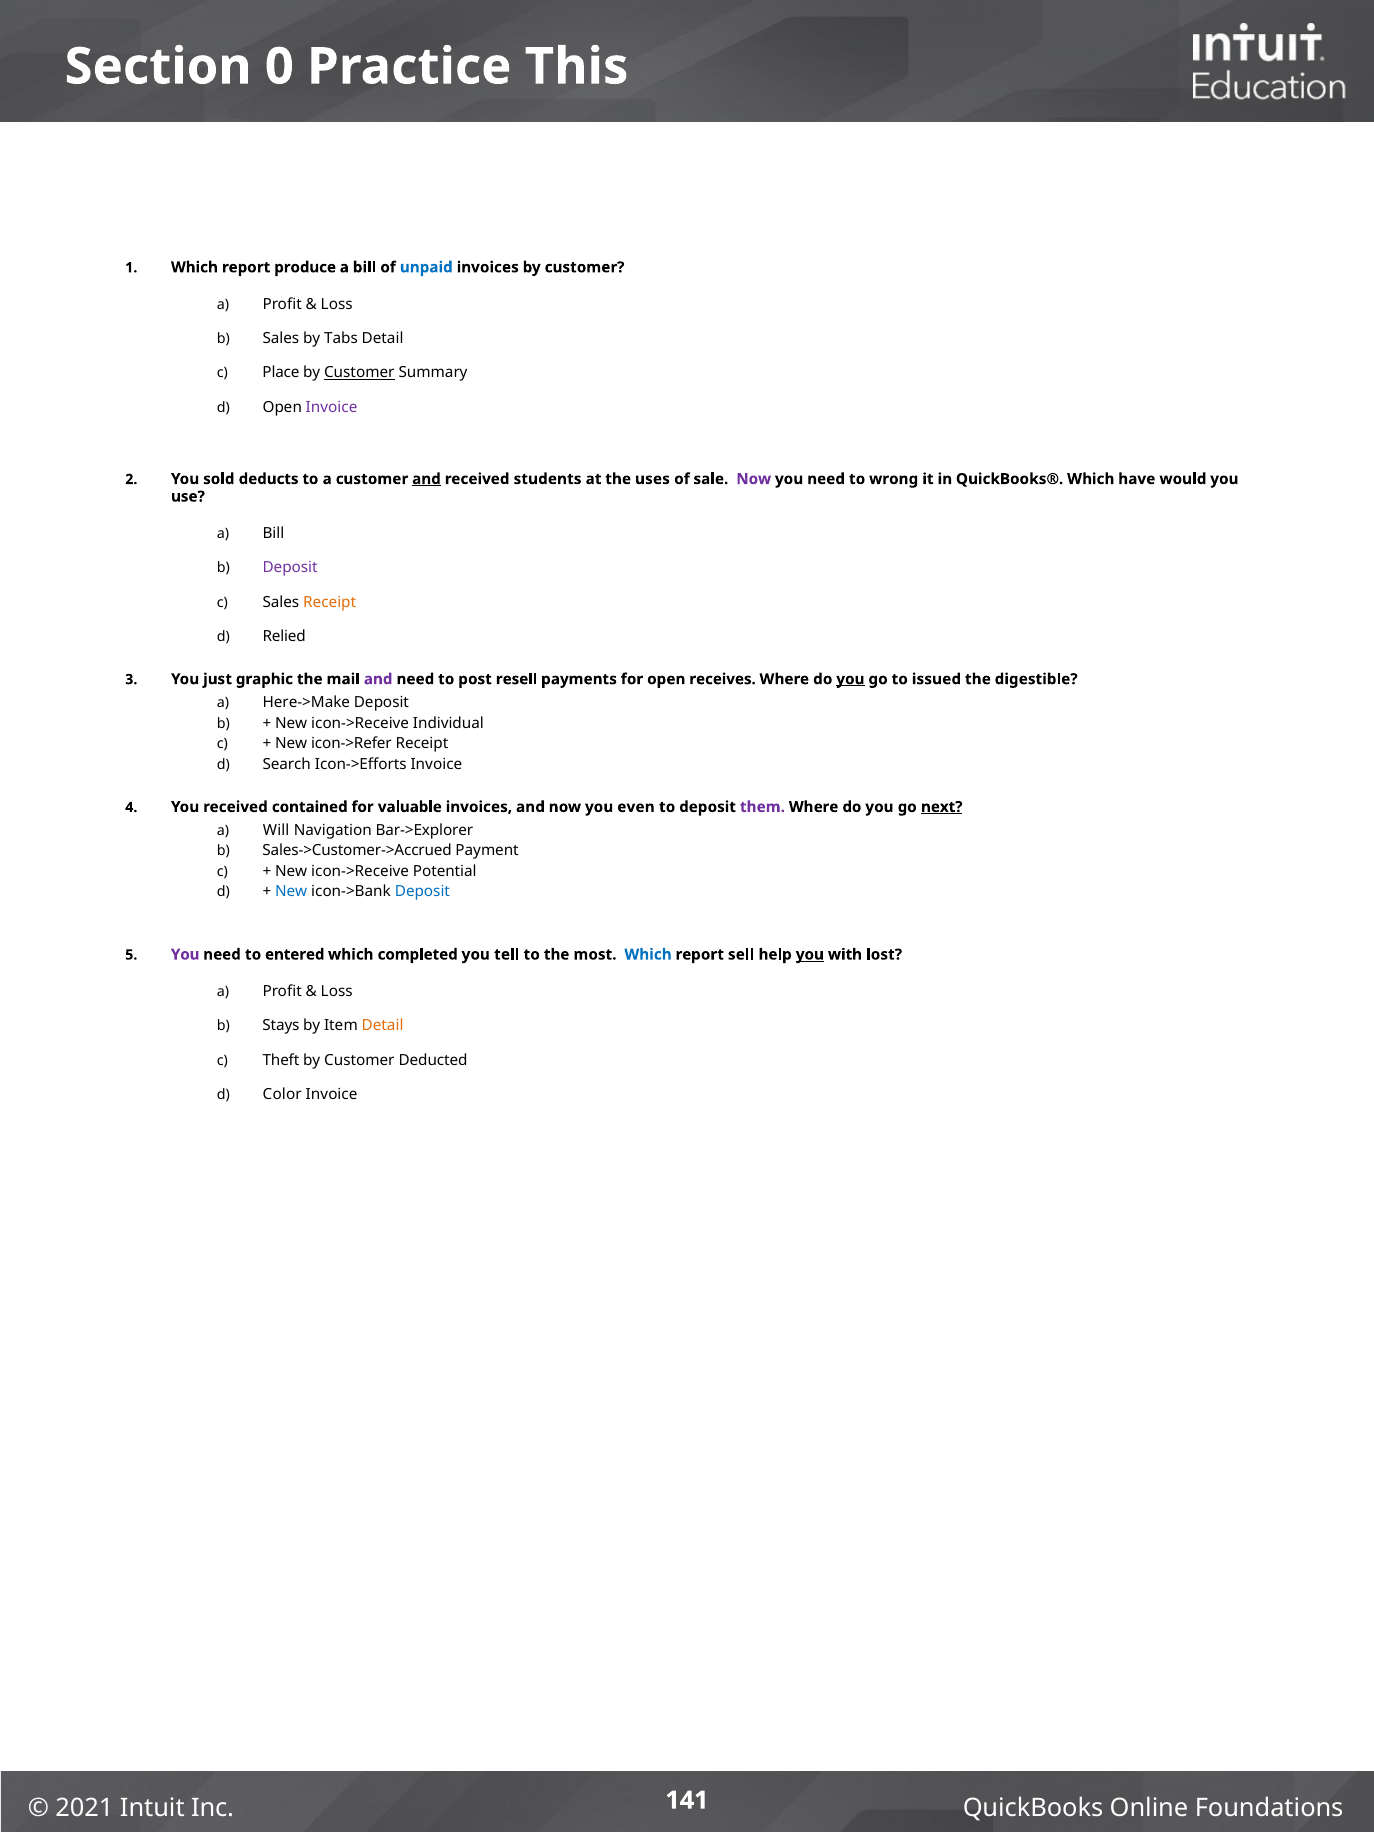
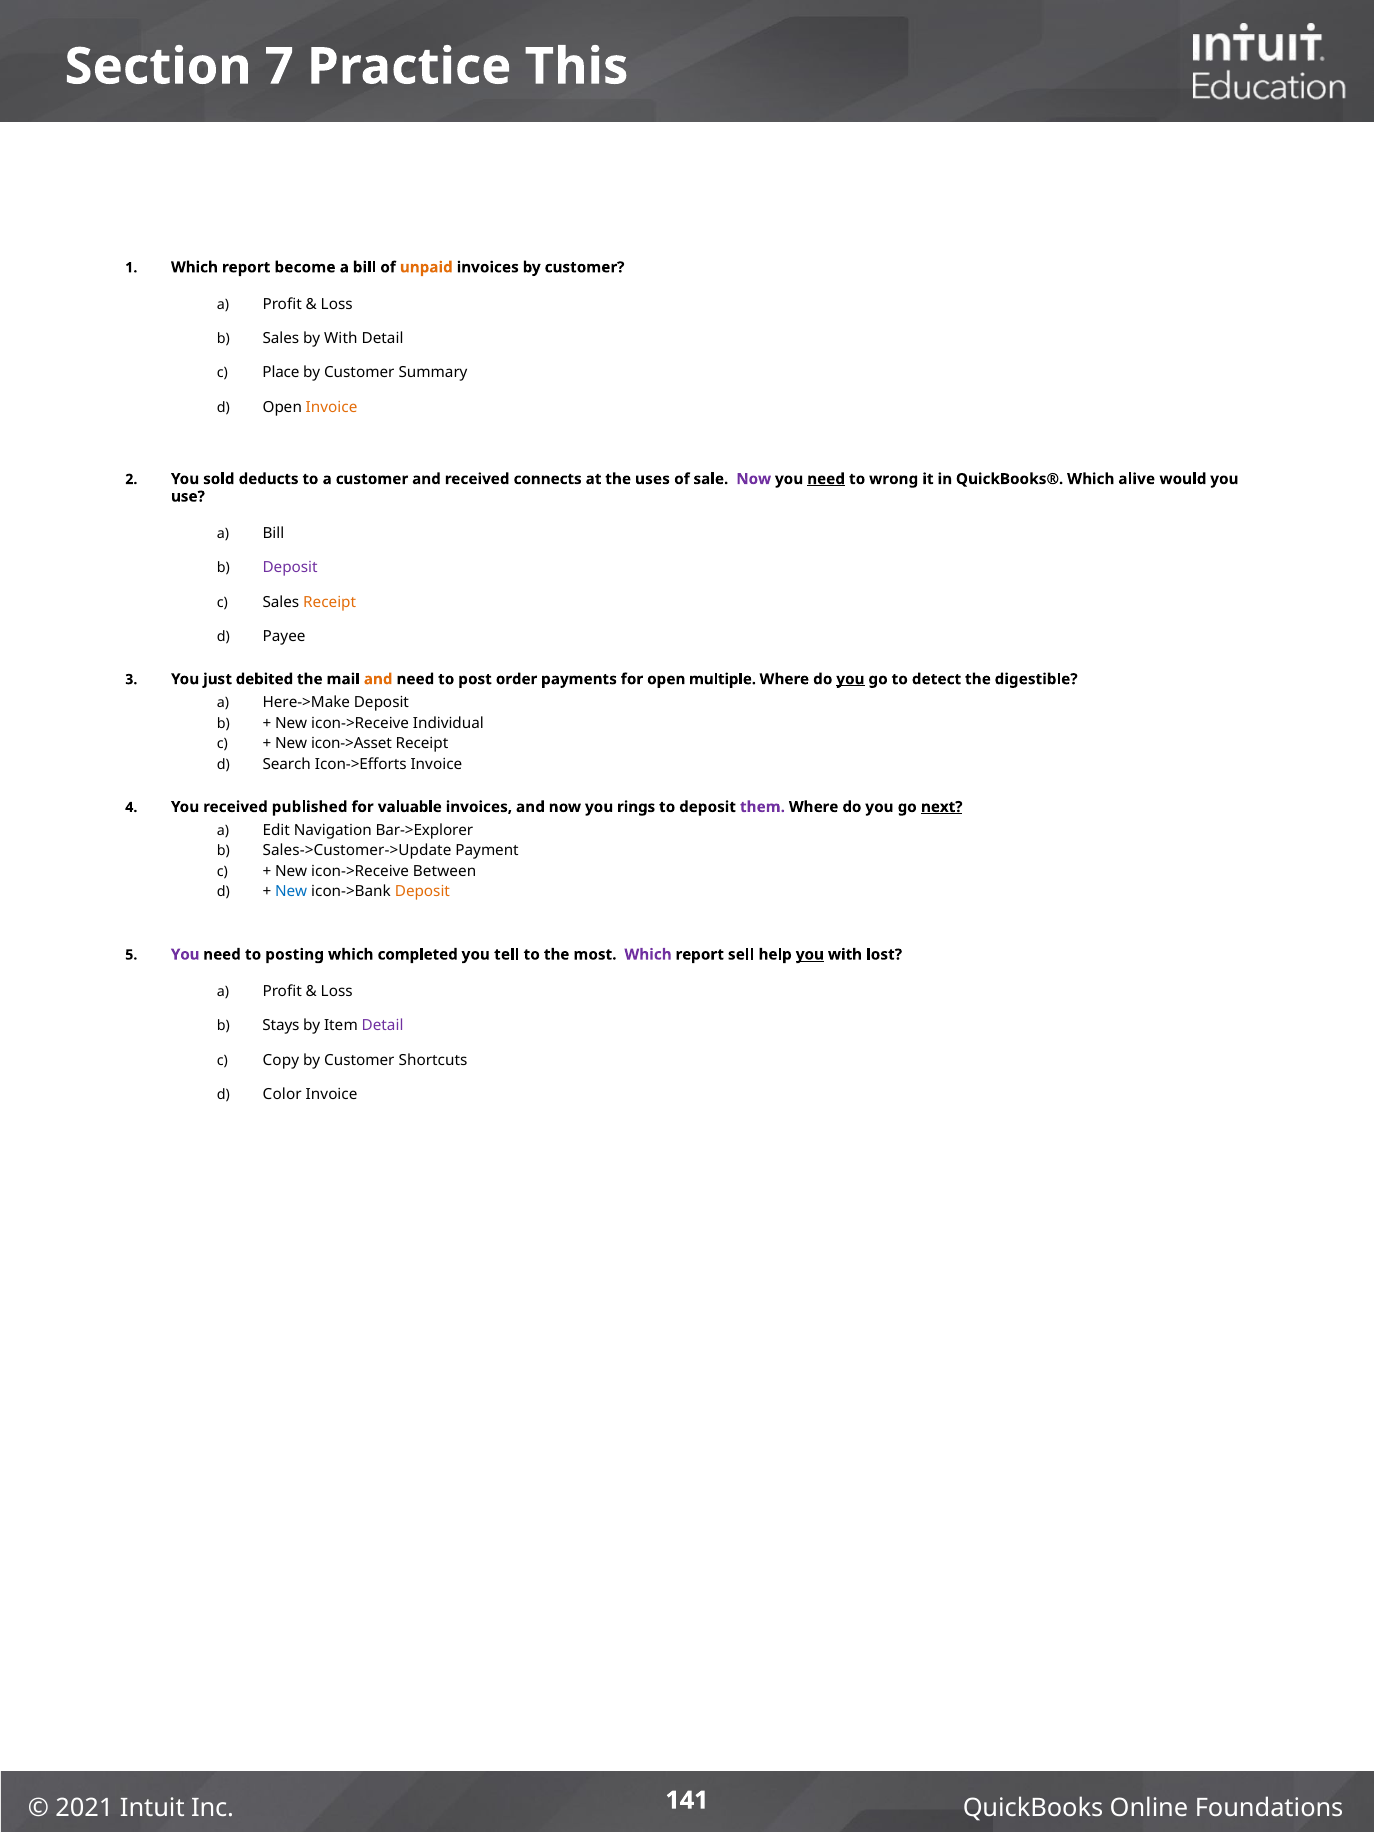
0: 0 -> 7 (279, 67)
produce: produce -> become (305, 267)
unpaid colour: blue -> orange (426, 267)
by Tabs: Tabs -> With (341, 339)
Customer underline: present -> none (359, 373)
Invoice colour: purple -> orange (332, 407)
and underline: present -> none (426, 479)
students: students -> connects (548, 479)
need underline: none -> present (826, 479)
have: have -> alive (1137, 479)
Relied: Relied -> Payee (284, 636)
graphic: graphic -> debited (264, 679)
and colour: purple -> orange (378, 679)
resell: resell -> order (517, 679)
receives: receives -> multiple (723, 679)
issued: issued -> detect (936, 679)
icon->Refer: icon->Refer -> icon->Asset (351, 744)
contained: contained -> published (310, 807)
even: even -> rings (636, 807)
Will: Will -> Edit (276, 830)
Sales->Customer->Accrued: Sales->Customer->Accrued -> Sales->Customer->Update (357, 851)
Potential: Potential -> Between (445, 871)
Deposit colour: blue -> orange (422, 892)
entered: entered -> posting (295, 955)
Which colour: blue -> purple (648, 955)
Detail colour: orange -> purple (383, 1026)
Theft: Theft -> Copy (281, 1060)
Deducted: Deducted -> Shortcuts (433, 1060)
